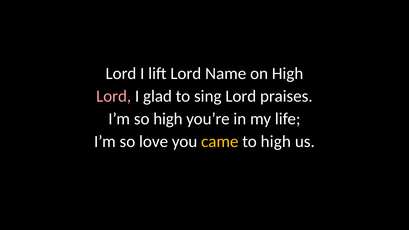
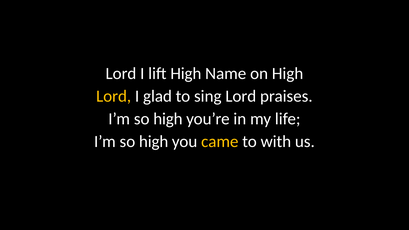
lift Lord: Lord -> High (186, 74)
Lord colour: pink -> yellow (114, 96)
love: love -> high (154, 142)
to high: high -> with (276, 142)
